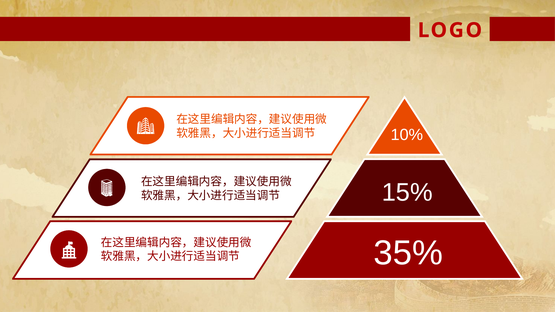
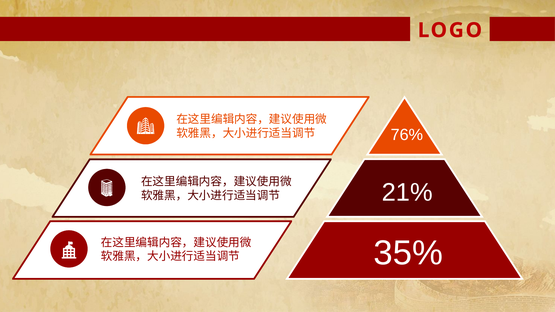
10%: 10% -> 76% (407, 135)
15%: 15% -> 21% (407, 192)
